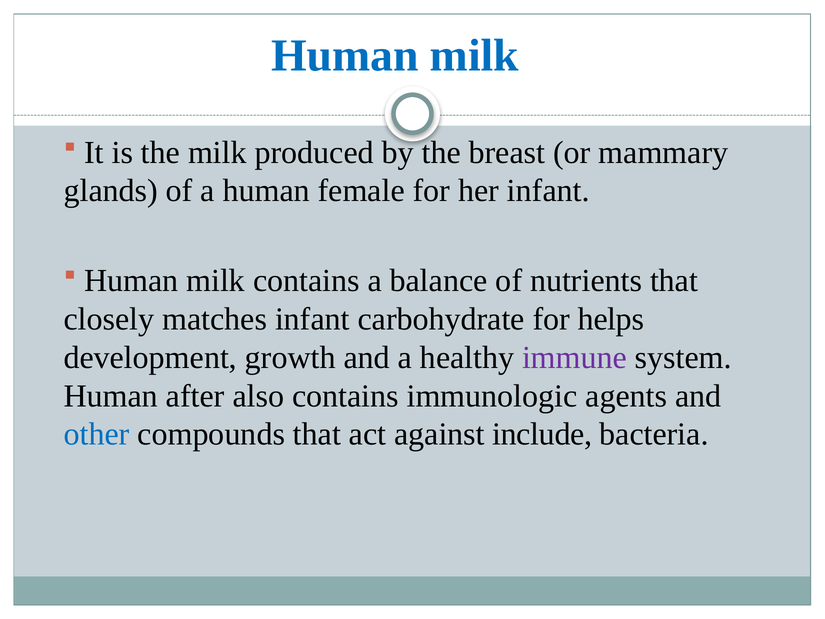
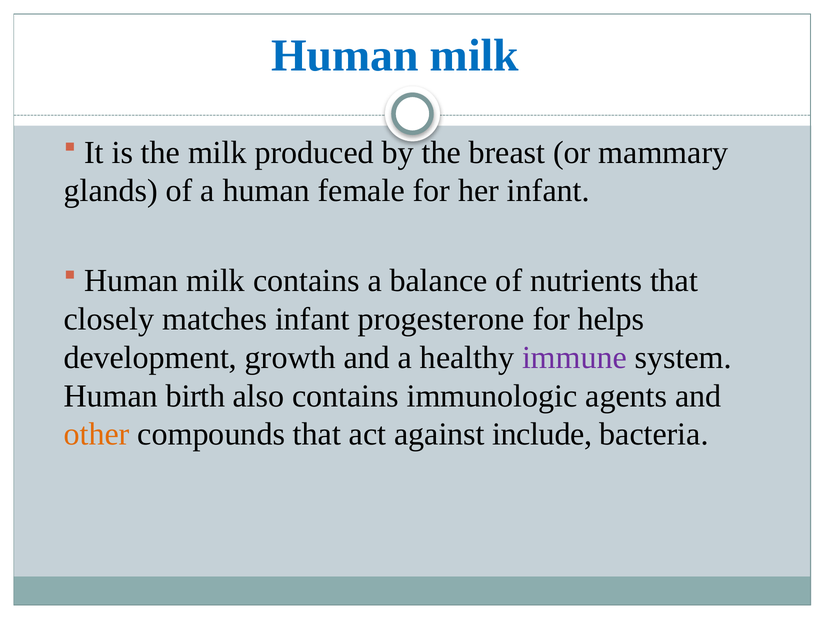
carbohydrate: carbohydrate -> progesterone (441, 319)
after: after -> birth (195, 396)
other colour: blue -> orange (97, 434)
